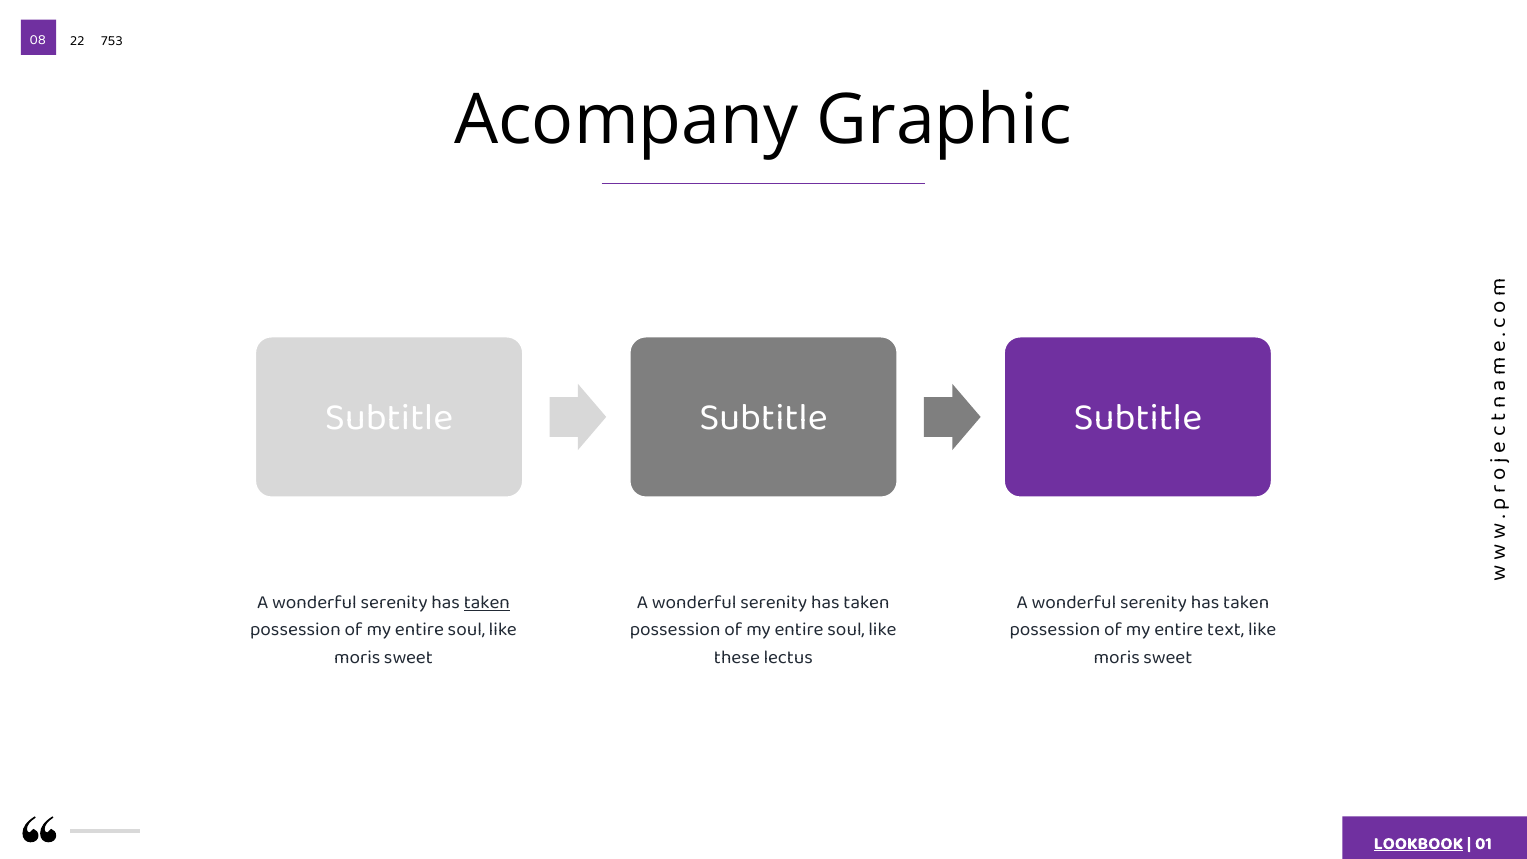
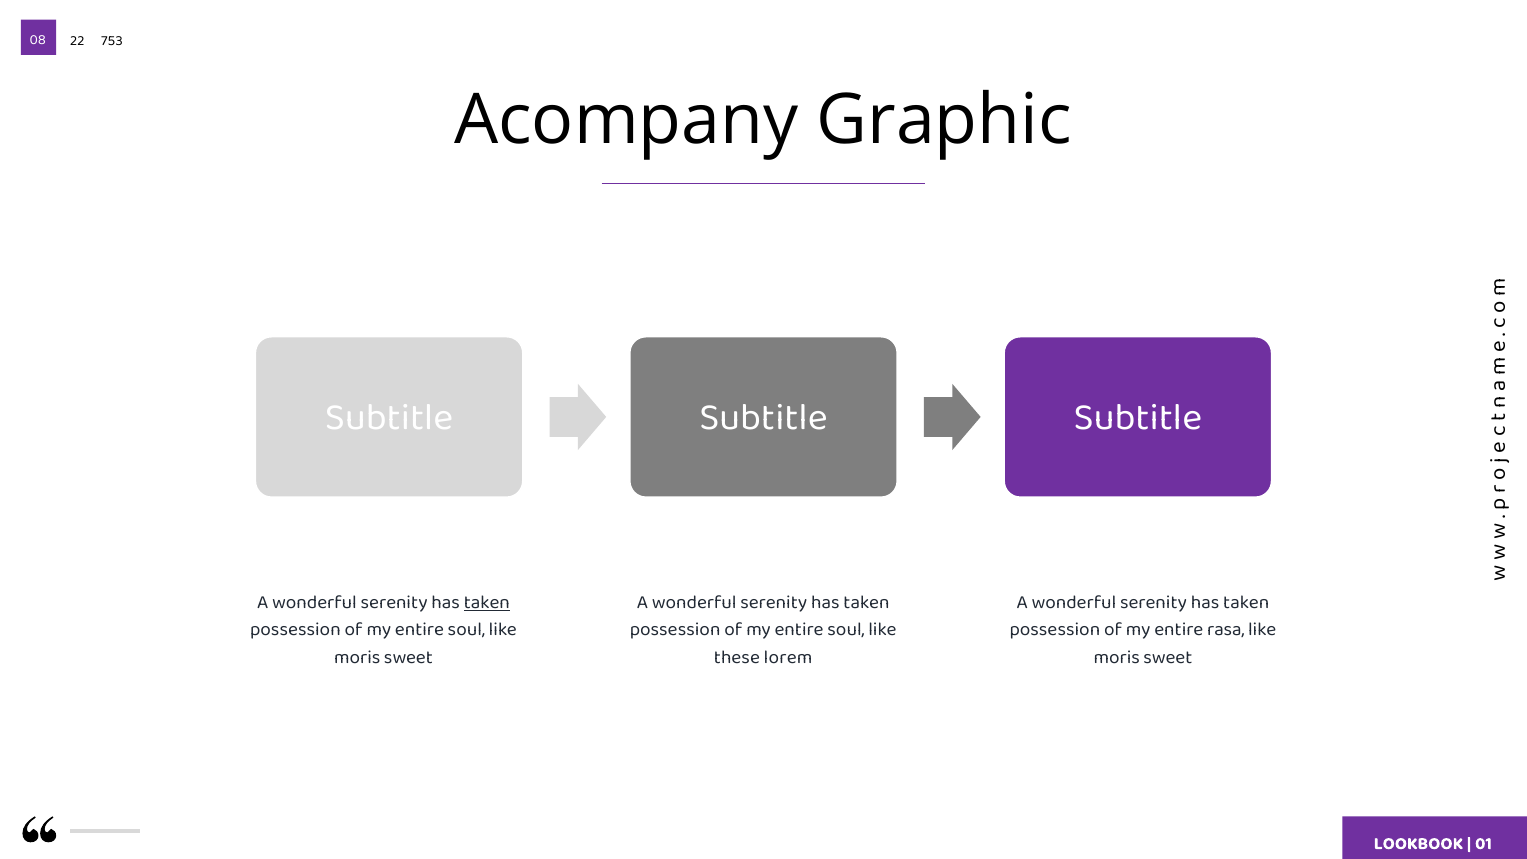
text: text -> rasa (1226, 629)
lectus: lectus -> lorem (788, 657)
LOOKBOOK underline: present -> none (1418, 843)
